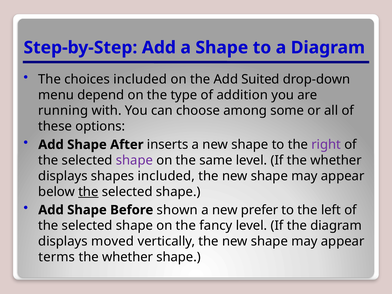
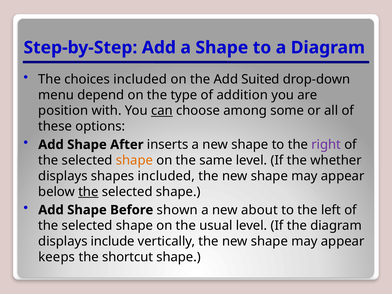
running: running -> position (63, 111)
can underline: none -> present (162, 111)
shape colour: purple -> orange (134, 160)
prefer: prefer -> about (259, 210)
fancy: fancy -> usual (216, 226)
moved: moved -> include (113, 241)
terms: terms -> keeps (57, 257)
whether: whether -> shortcut (128, 257)
